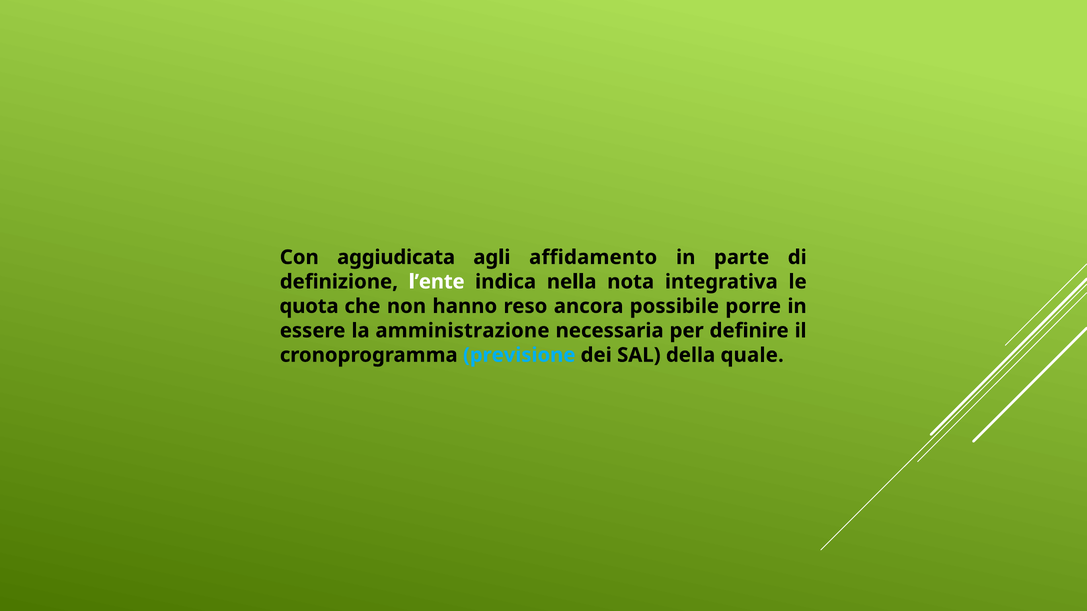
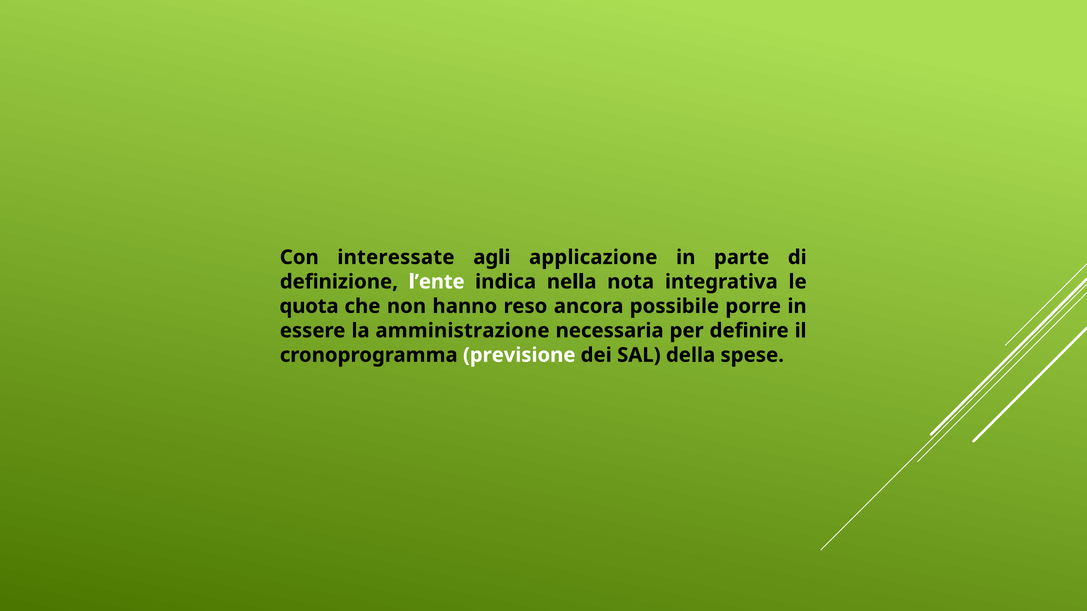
aggiudicata: aggiudicata -> interessate (396, 257)
affidamento: affidamento -> applicazione (593, 257)
previsione colour: light blue -> white (519, 355)
quale: quale -> spese (752, 355)
